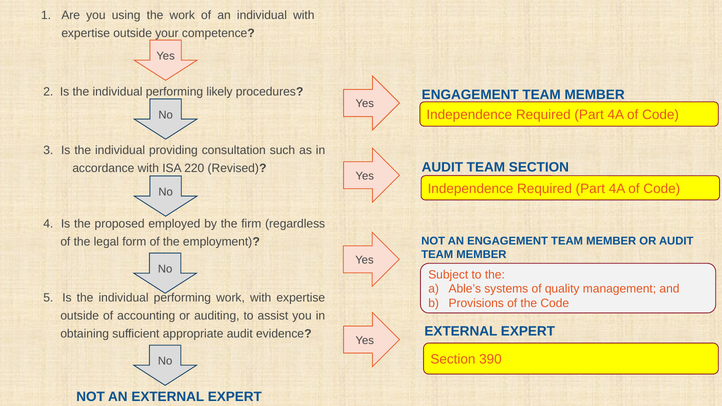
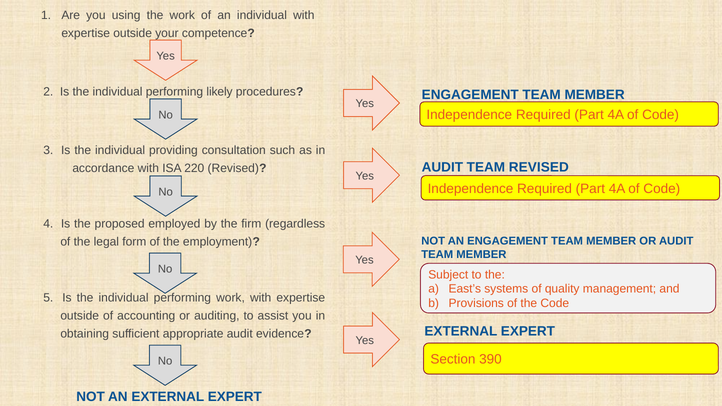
TEAM SECTION: SECTION -> REVISED (539, 167)
Able’s: Able’s -> East’s (465, 289)
